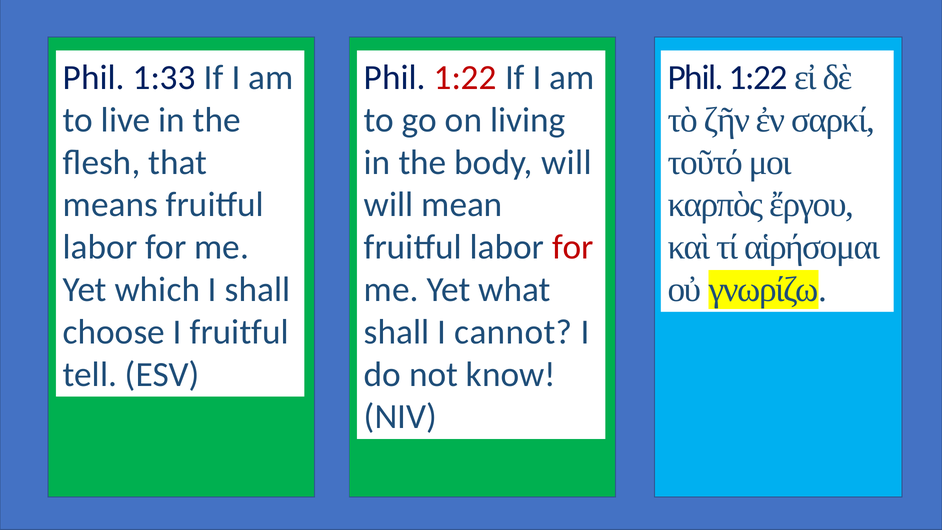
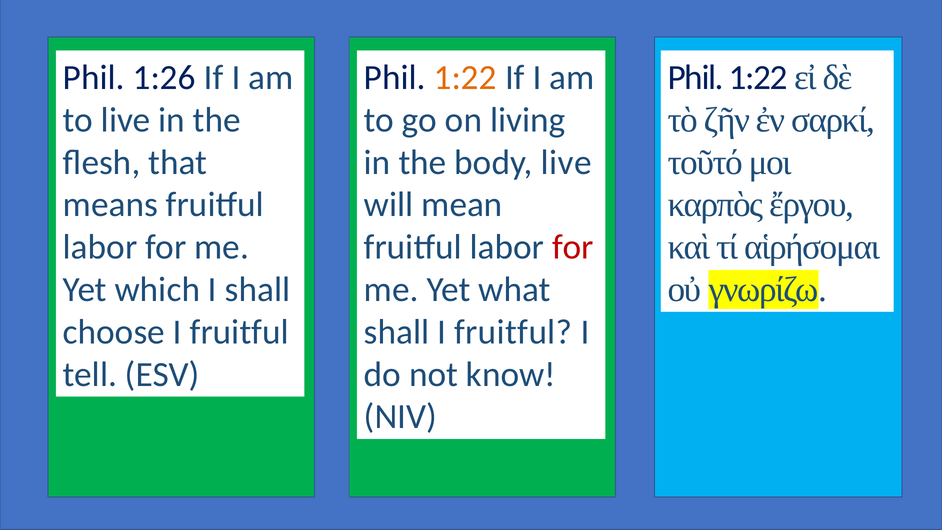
1:33: 1:33 -> 1:26 (164, 78)
1:22 colour: red -> orange (465, 78)
body will: will -> live (566, 162)
shall I cannot: cannot -> fruitful (513, 332)
